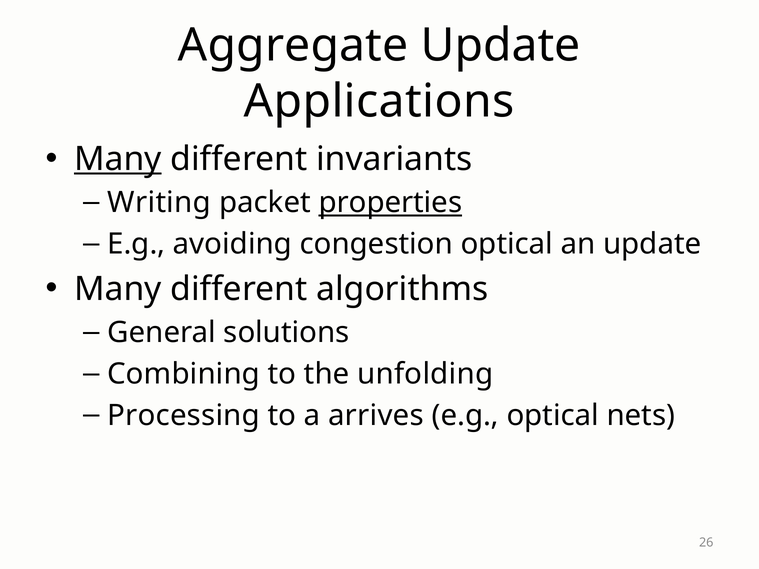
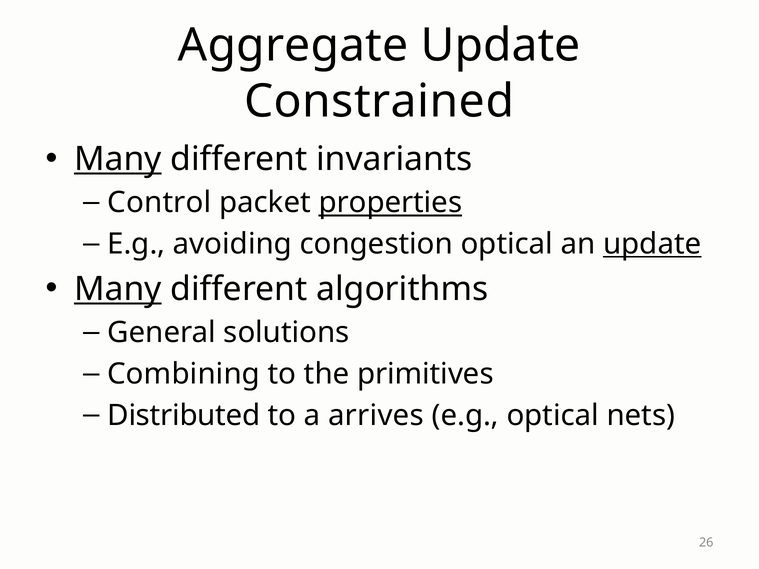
Applications: Applications -> Constrained (379, 101)
Writing: Writing -> Control (159, 203)
update underline: none -> present (652, 244)
Many underline: none -> present (118, 289)
unfolding: unfolding -> primitives (425, 374)
Processing: Processing -> Distributed (184, 415)
